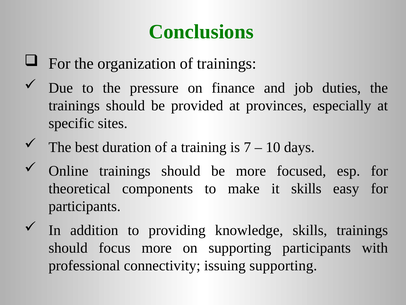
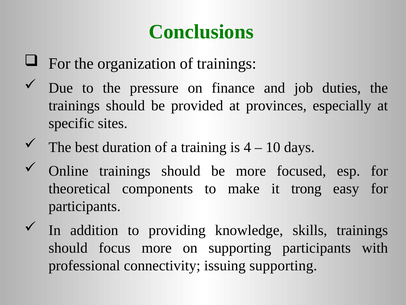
7: 7 -> 4 (247, 147)
it skills: skills -> trong (306, 188)
